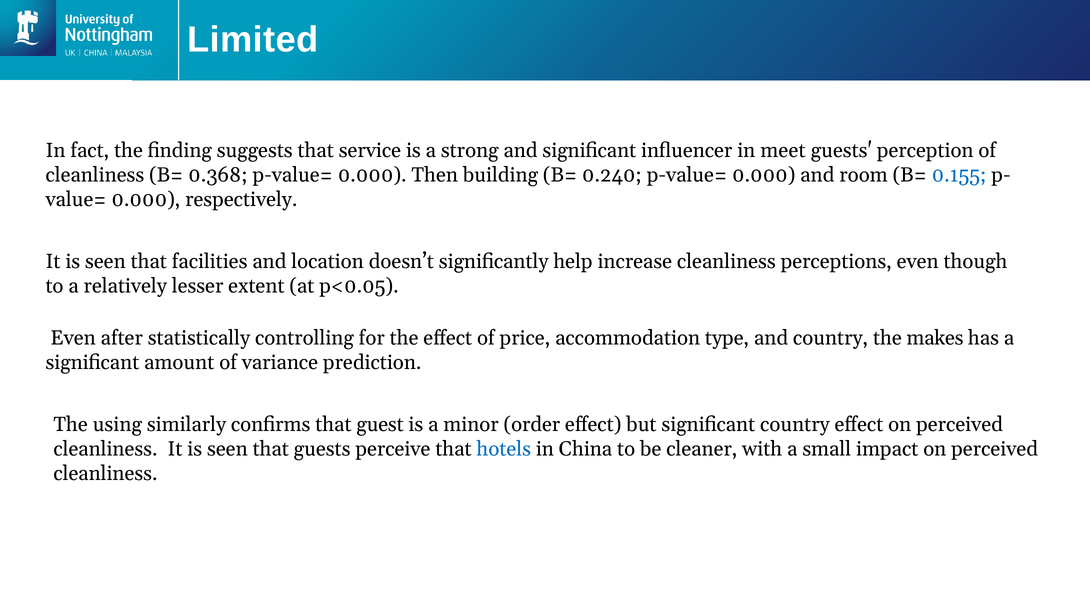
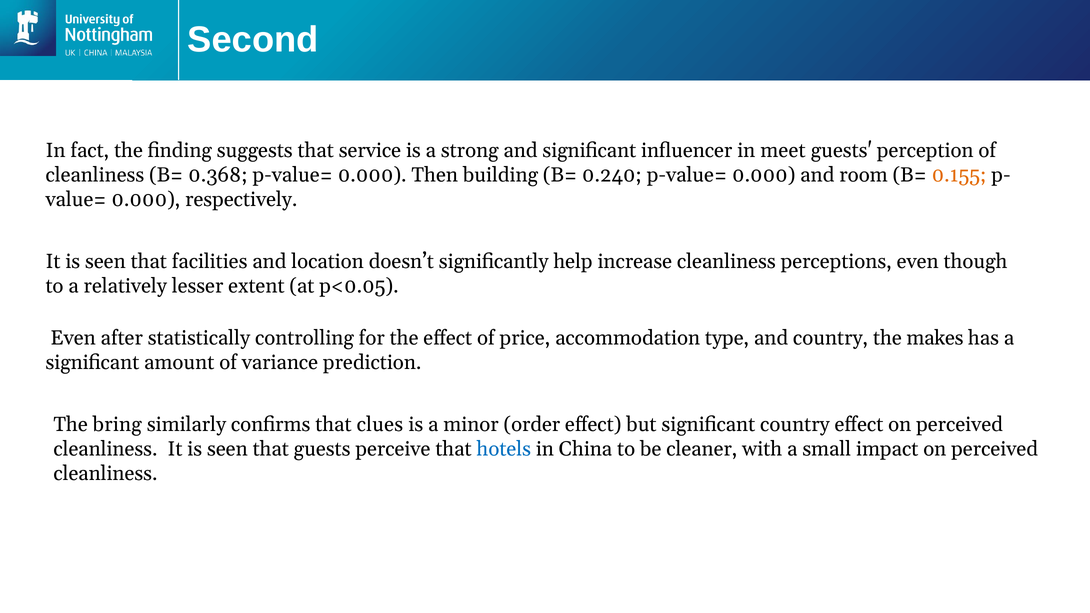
Limited: Limited -> Second (253, 40)
0.155 colour: blue -> orange (959, 175)
using: using -> bring (117, 424)
guest: guest -> clues (380, 424)
